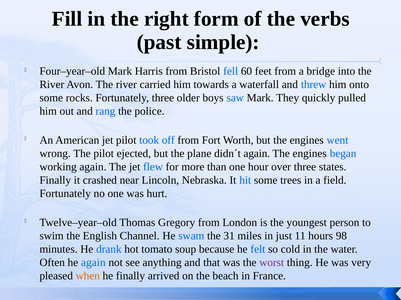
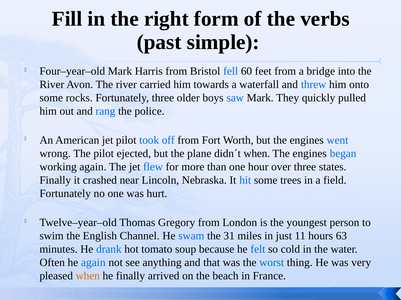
didn´t again: again -> when (257, 154)
98: 98 -> 63 (341, 236)
worst colour: purple -> blue (272, 263)
